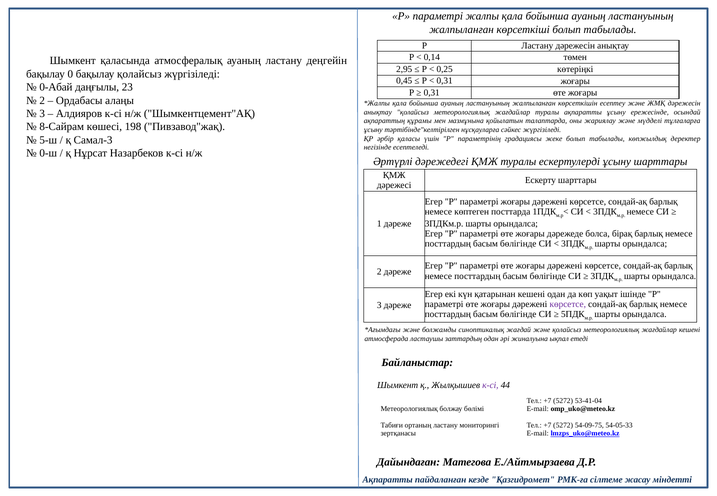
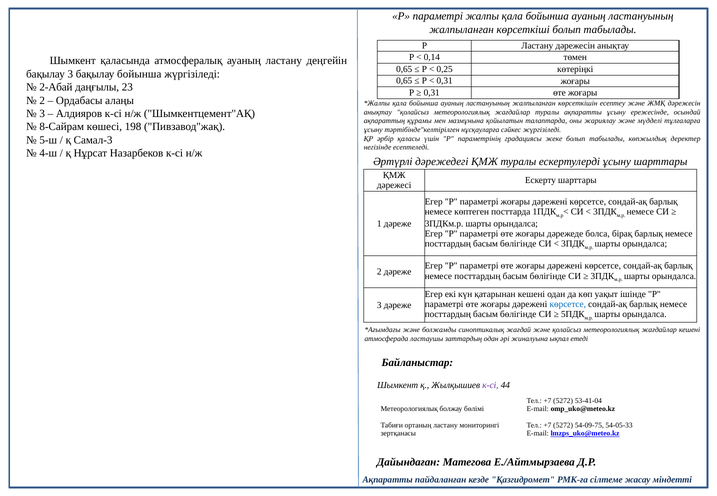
2,95: 2,95 -> 0,65 (404, 69)
бақылау 0: 0 -> 3 (70, 74)
бақылау қолайсыз: қолайсыз -> бойынша (139, 74)
0,45: 0,45 -> 0,65 (404, 81)
0-Абай: 0-Абай -> 2-Абай (56, 87)
0-ш: 0-ш -> 4-ш (48, 153)
көрсетсе colour: purple -> blue (568, 305)
